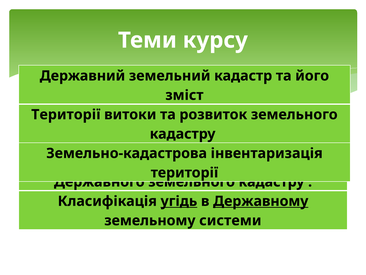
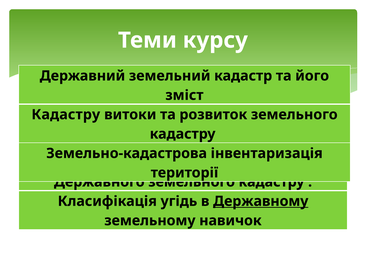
Території: Території -> Кадастру (66, 114)
угідь underline: present -> none (179, 201)
системи: системи -> навичок (230, 220)
